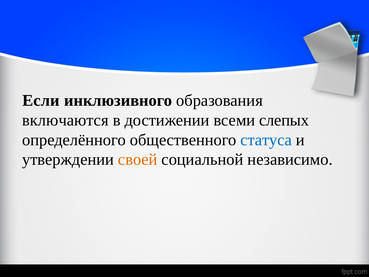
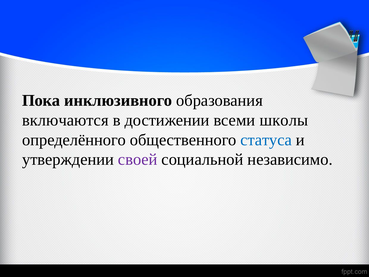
Если: Если -> Пока (41, 100)
слепых: слепых -> школы (284, 120)
своей colour: orange -> purple (138, 159)
